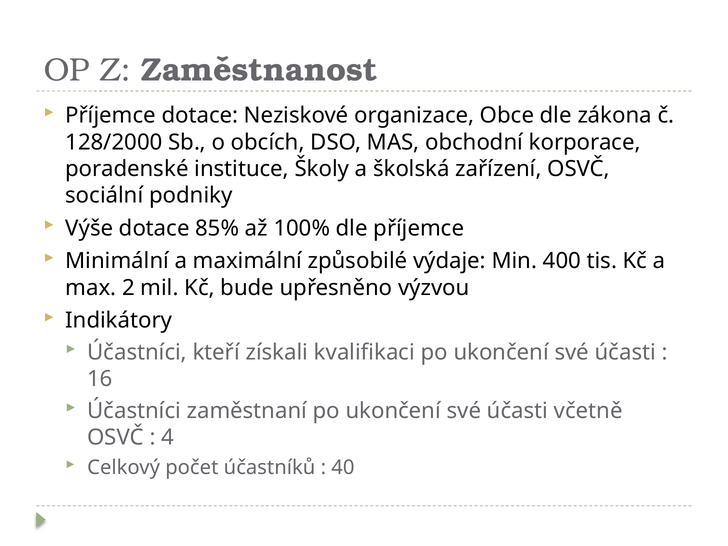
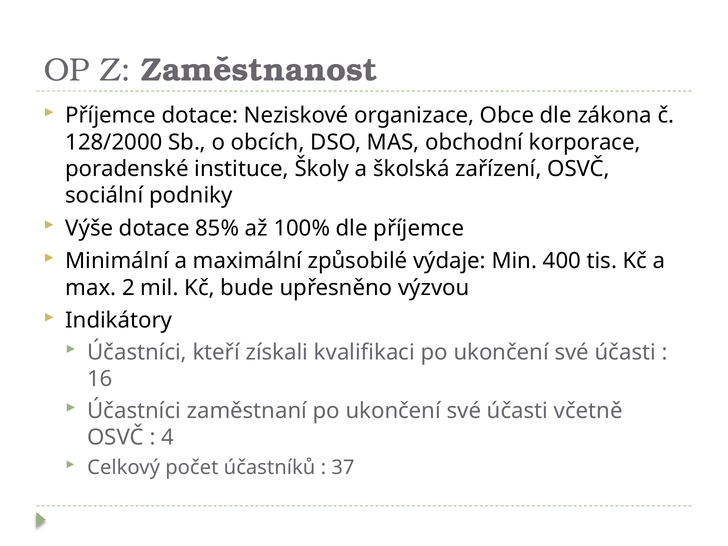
40: 40 -> 37 (343, 468)
